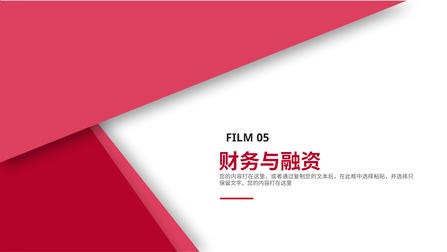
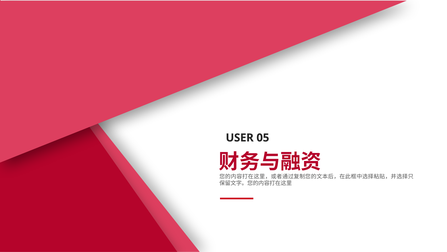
FILM: FILM -> USER (240, 137)
